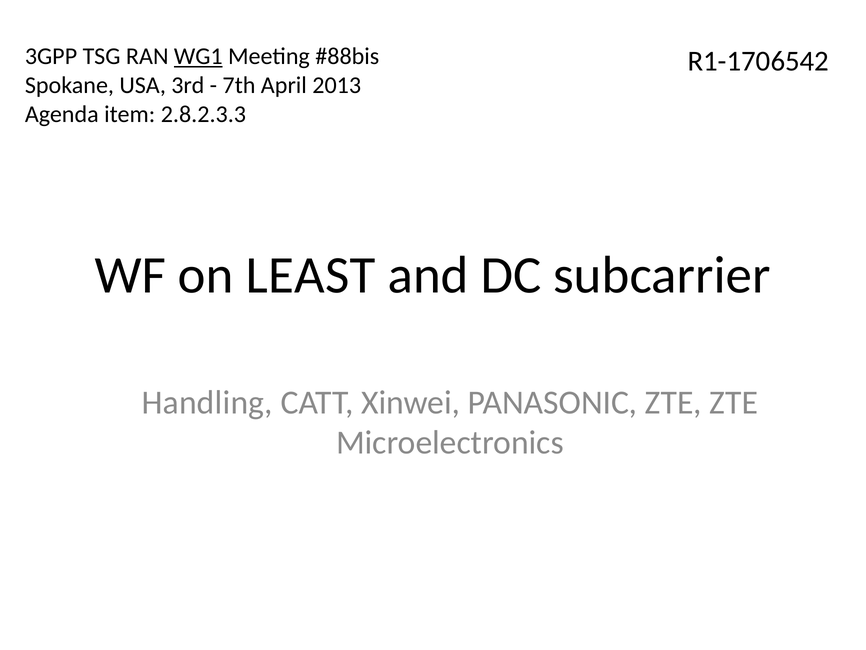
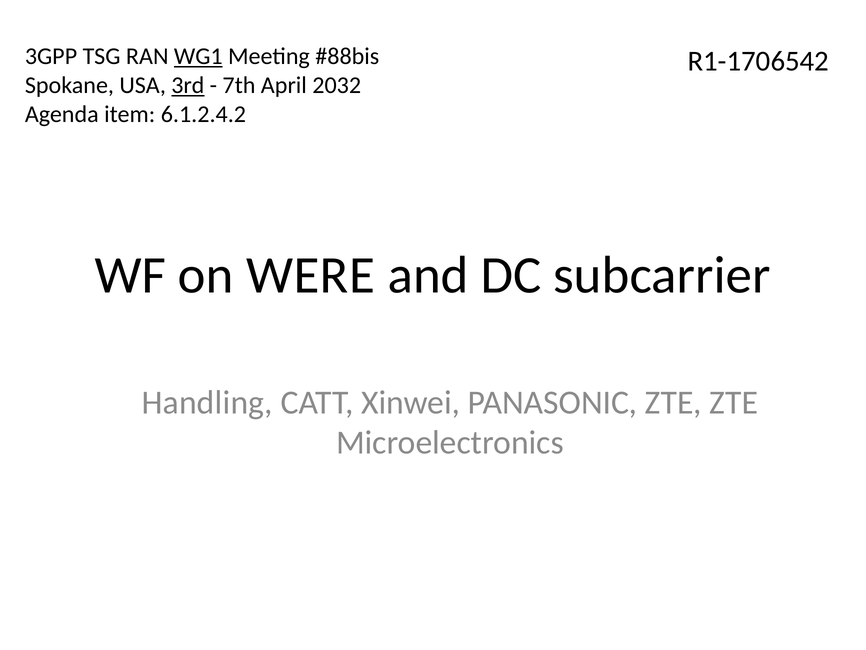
3rd underline: none -> present (188, 85)
2013: 2013 -> 2032 (337, 85)
2.8.2.3.3: 2.8.2.3.3 -> 6.1.2.4.2 (203, 114)
LEAST: LEAST -> WERE (311, 275)
